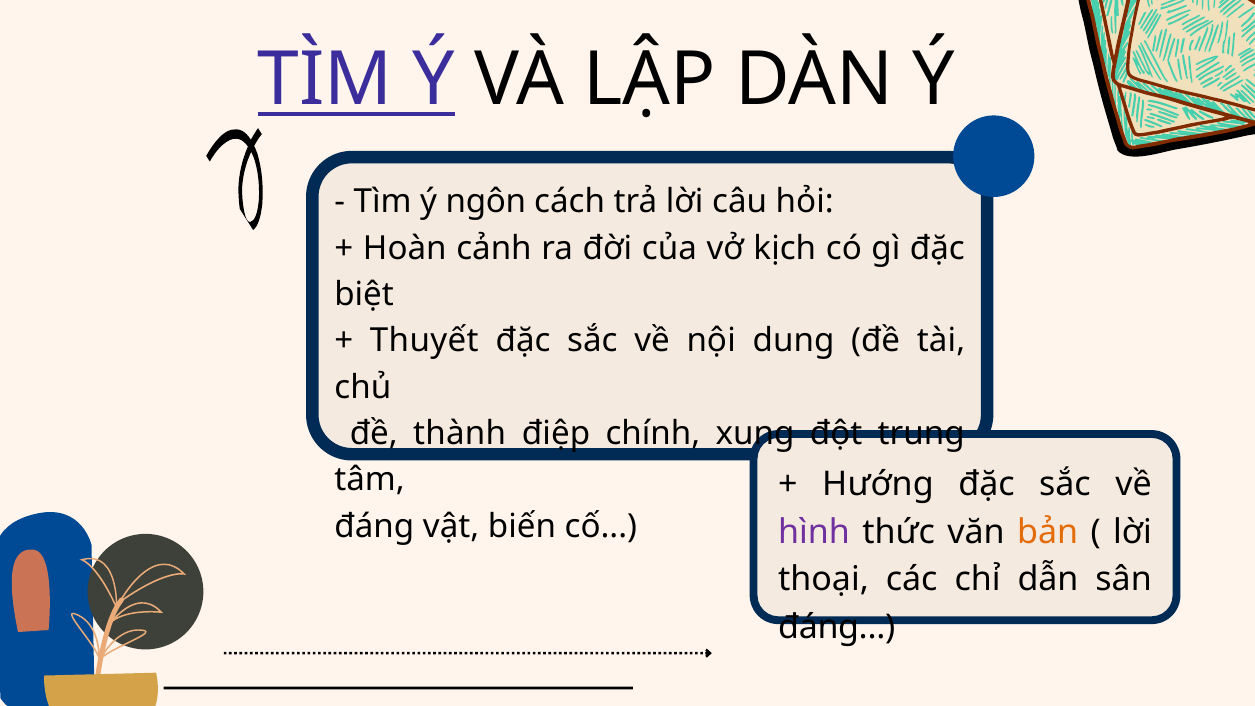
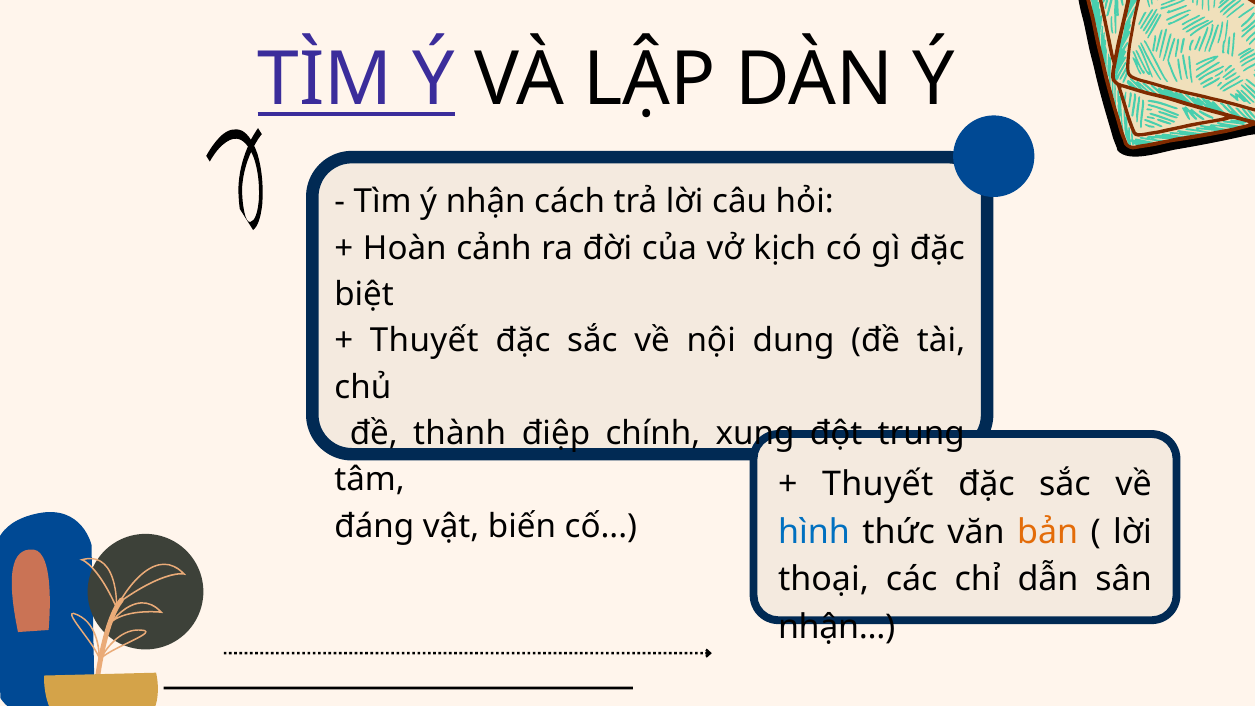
ý ngôn: ngôn -> nhận (486, 202)
Hướng: Hướng -> Thuyết (878, 484)
hình colour: purple -> blue (814, 532)
đáng: đáng -> nhận (837, 627)
